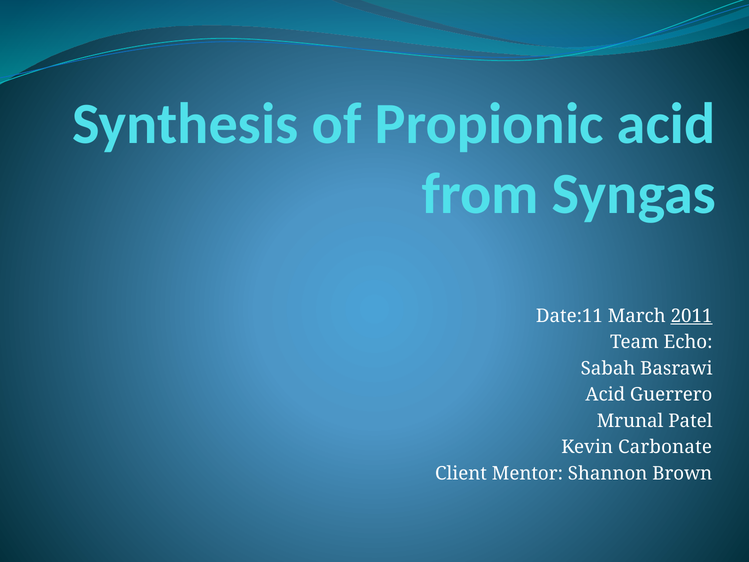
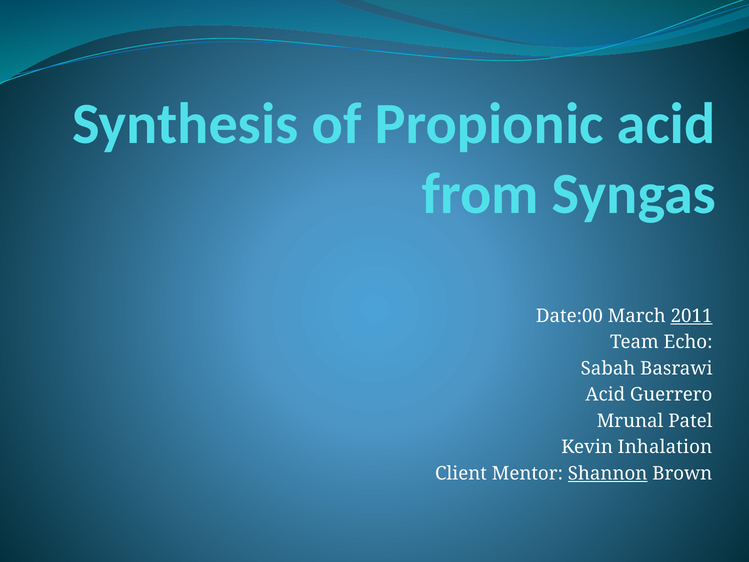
Date:11: Date:11 -> Date:00 (569, 316)
Carbonate: Carbonate -> Inhalation (665, 447)
Shannon underline: none -> present (608, 473)
